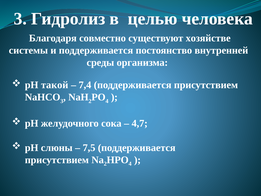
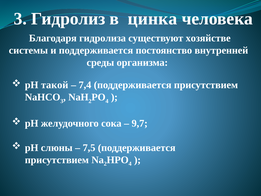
целью: целью -> цинка (152, 19)
совместно: совместно -> гидролиза (103, 38)
4,7: 4,7 -> 9,7 (140, 123)
